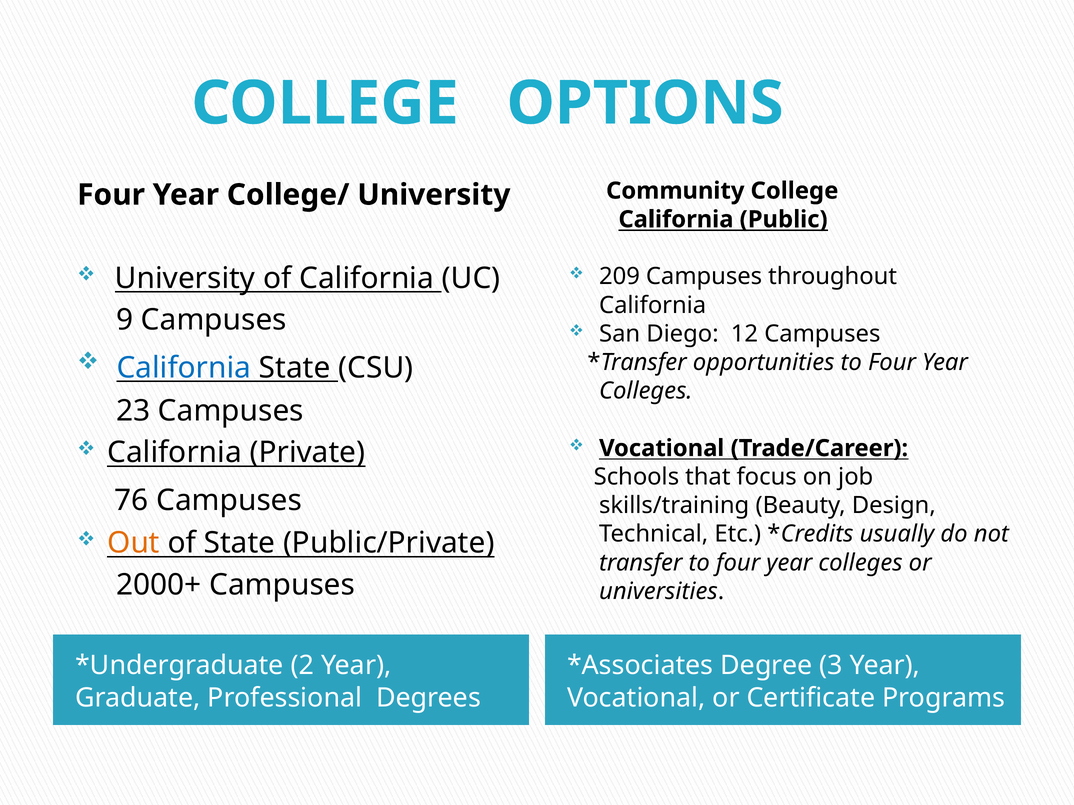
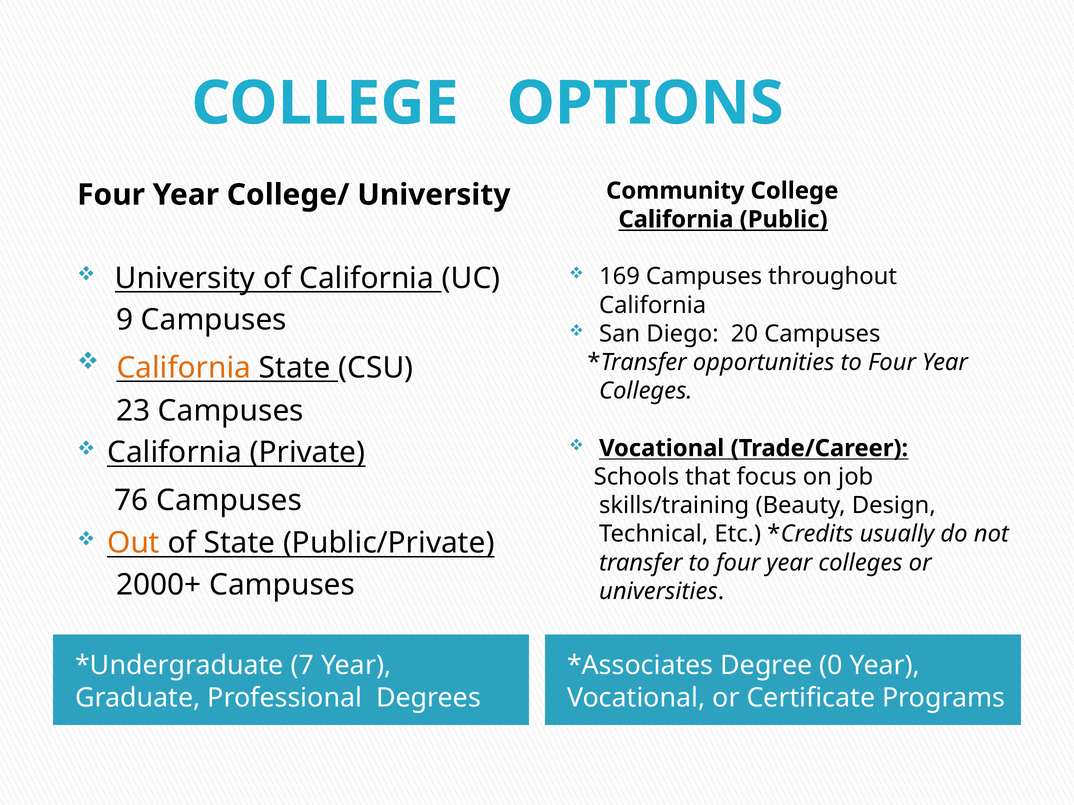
209: 209 -> 169 (620, 277)
12: 12 -> 20 (744, 334)
California colour: blue -> orange (184, 368)
2: 2 -> 7 (302, 666)
3: 3 -> 0 (831, 666)
